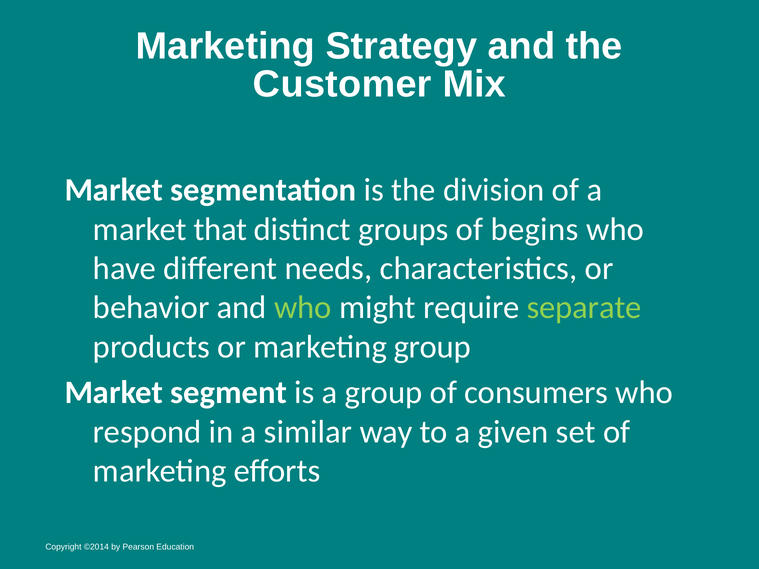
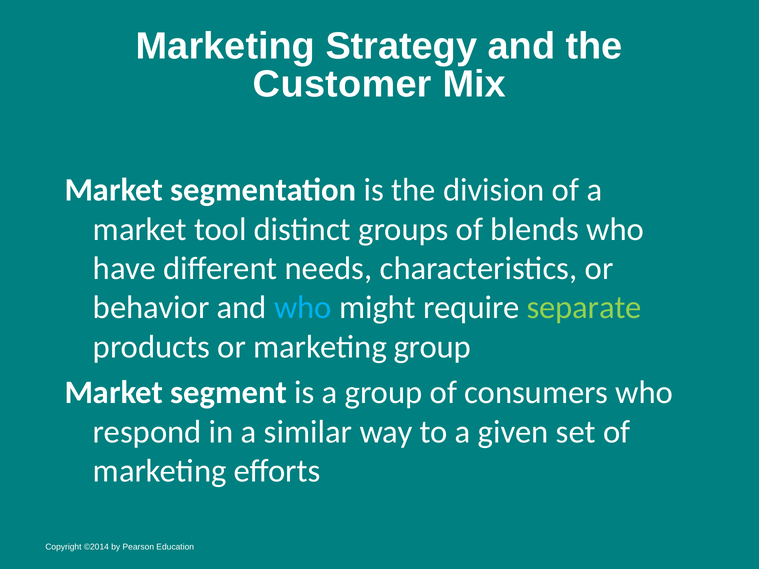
that: that -> tool (220, 229)
begins: begins -> blends (535, 229)
who colour: light green -> light blue (303, 308)
